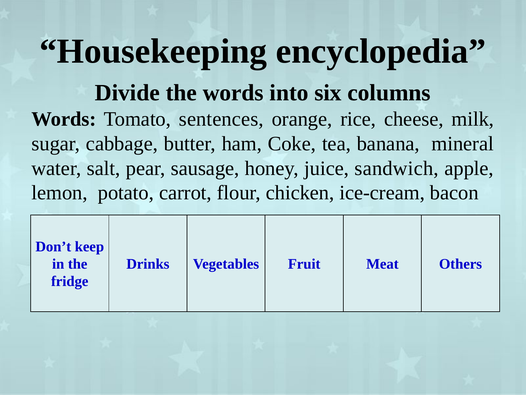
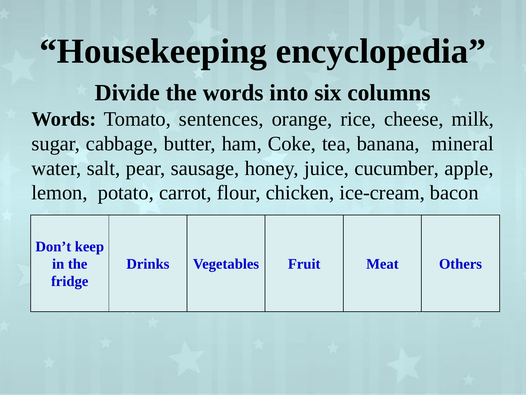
sandwich: sandwich -> cucumber (397, 168)
